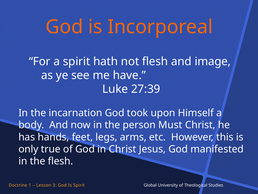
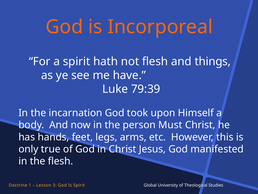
image: image -> things (213, 61)
27:39: 27:39 -> 79:39 (146, 89)
